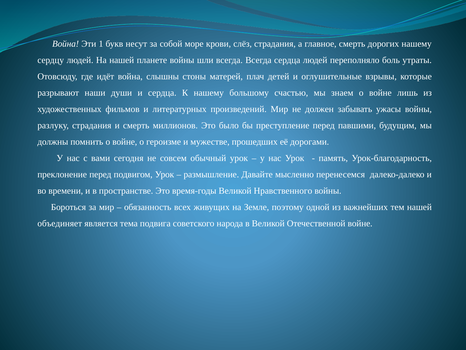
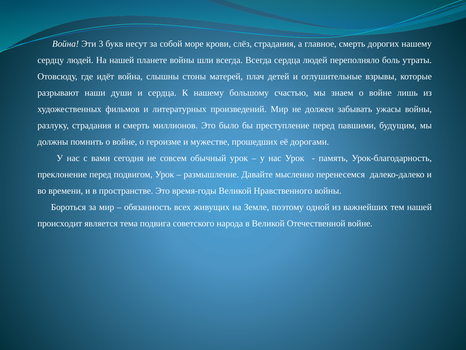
1: 1 -> 3 (101, 44)
объединяет: объединяет -> происходит (60, 223)
